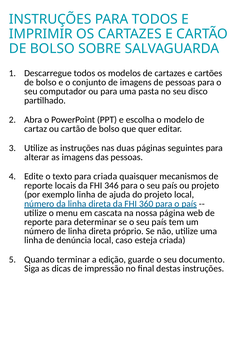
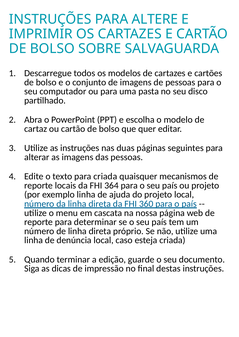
PARA TODOS: TODOS -> ALTERE (155, 19)
346: 346 -> 364 (111, 185)
